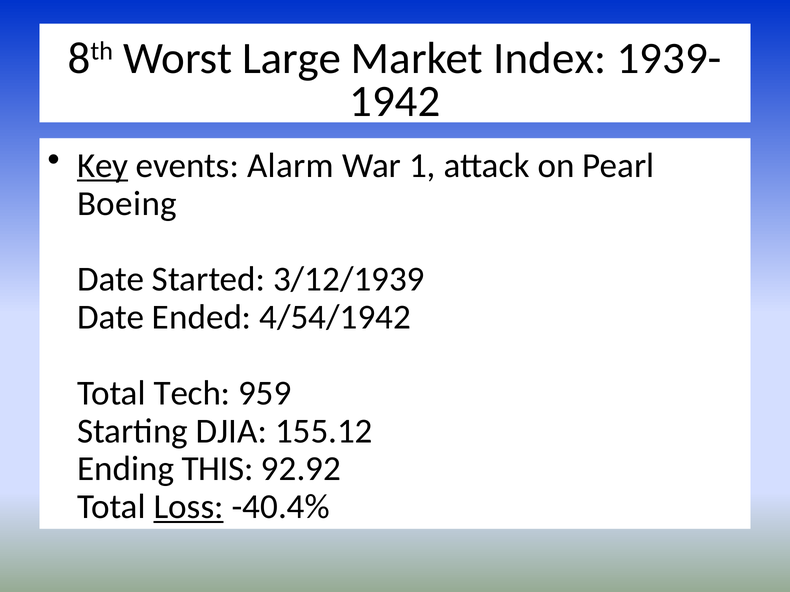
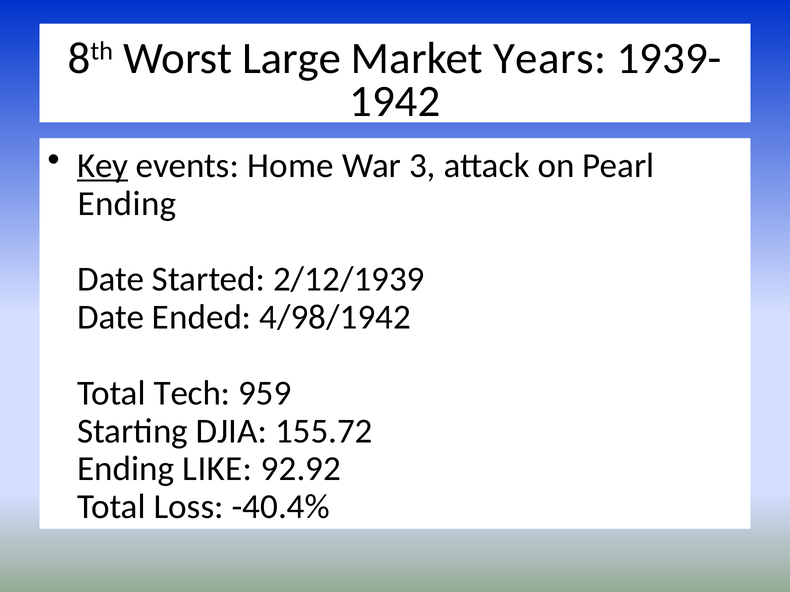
Index: Index -> Years (550, 58)
Alarm: Alarm -> Home (290, 166)
1: 1 -> 3 (422, 166)
Boeing: Boeing -> Ending (127, 204)
3/12/1939: 3/12/1939 -> 2/12/1939 (349, 280)
4/54/1942: 4/54/1942 -> 4/98/1942 (335, 318)
155.12: 155.12 -> 155.72 (324, 431)
THIS: THIS -> LIKE (217, 469)
Loss underline: present -> none (189, 507)
